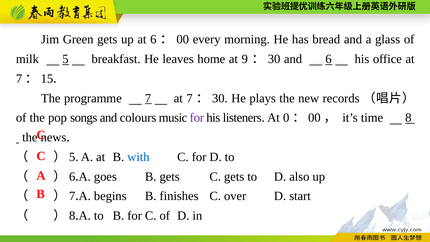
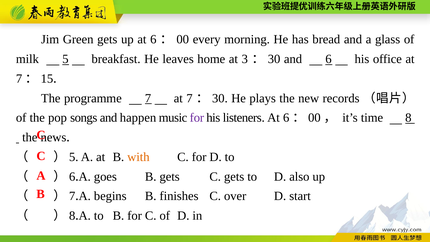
9: 9 -> 3 (245, 59)
colours: colours -> happen (138, 118)
listeners At 0: 0 -> 6 (286, 118)
with colour: blue -> orange (138, 157)
